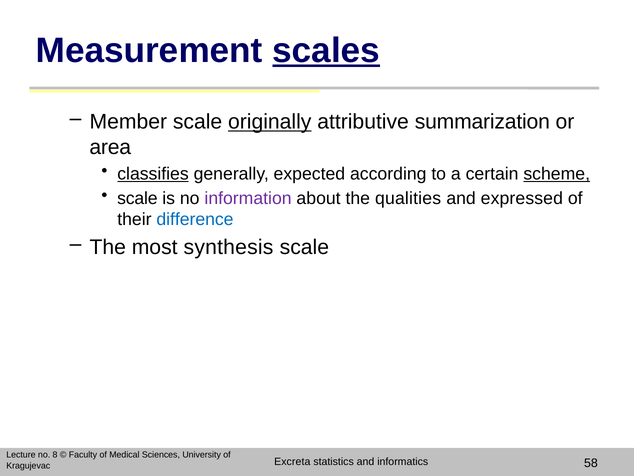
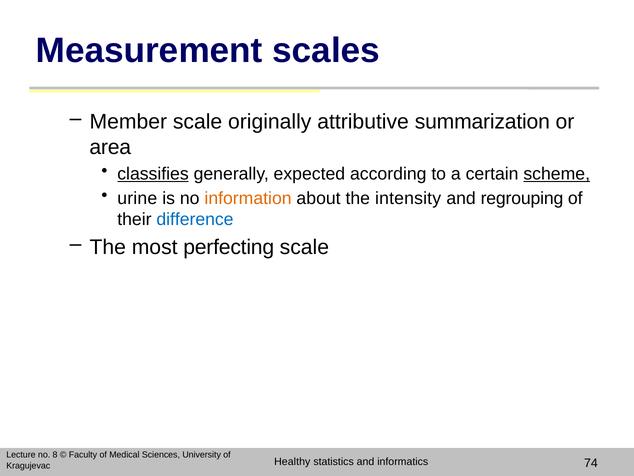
scales underline: present -> none (326, 51)
originally underline: present -> none (270, 122)
scale: scale -> urine (137, 198)
information colour: purple -> orange (248, 198)
qualities: qualities -> intensity (408, 198)
expressed: expressed -> regrouping (522, 198)
synthesis: synthesis -> perfecting (229, 247)
Excreta: Excreta -> Healthy (292, 461)
58: 58 -> 74 (591, 462)
